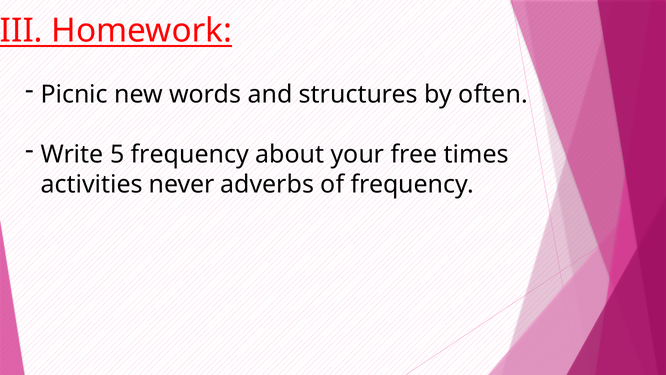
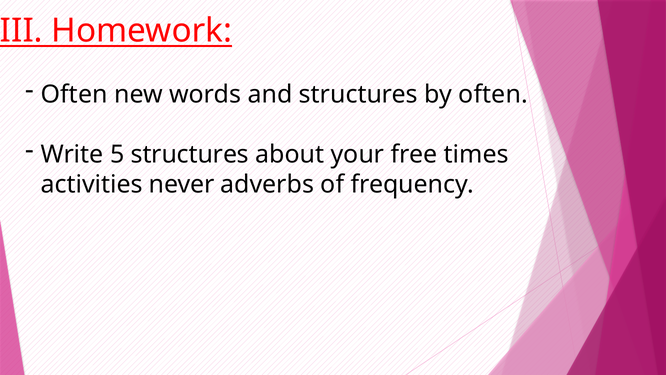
Picnic: Picnic -> Often (74, 94)
5 frequency: frequency -> structures (190, 154)
